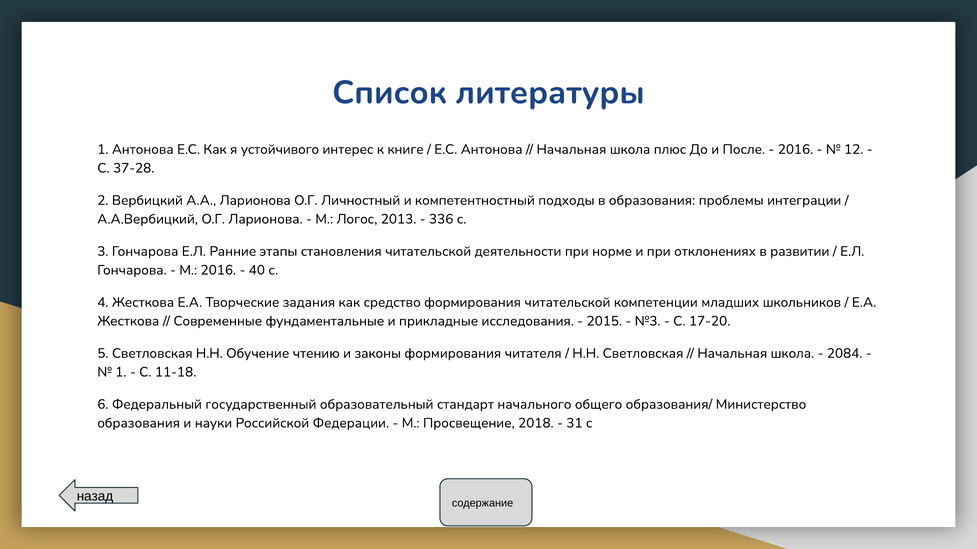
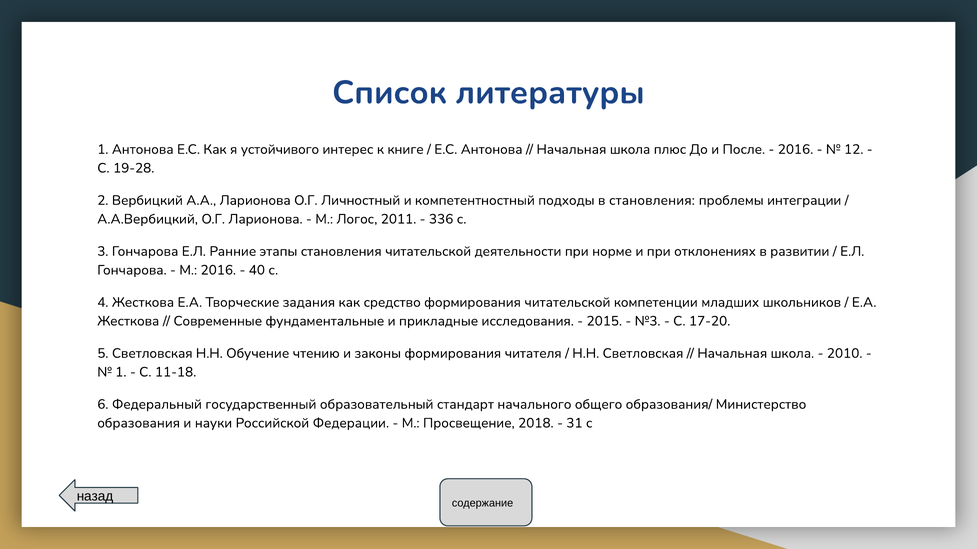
37-28: 37-28 -> 19-28 (134, 168)
в образования: образования -> становления (652, 201)
2013: 2013 -> 2011 (399, 219)
2084: 2084 -> 2010 (845, 354)
